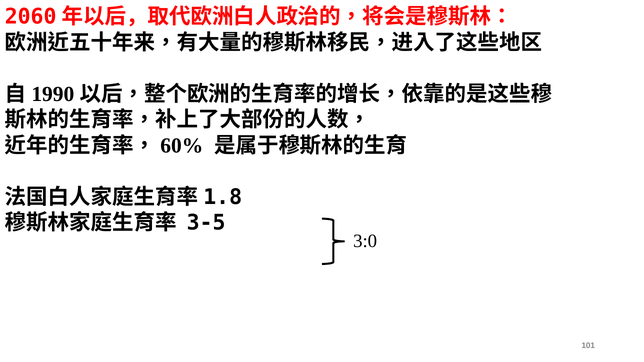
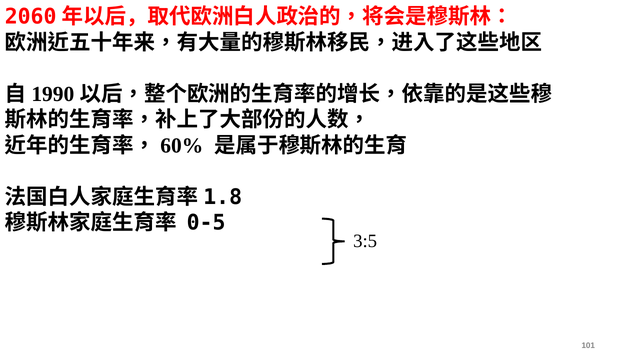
3-5: 3-5 -> 0-5 (206, 223)
3:0: 3:0 -> 3:5 (365, 241)
